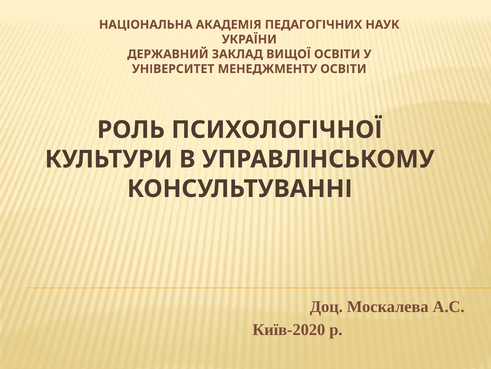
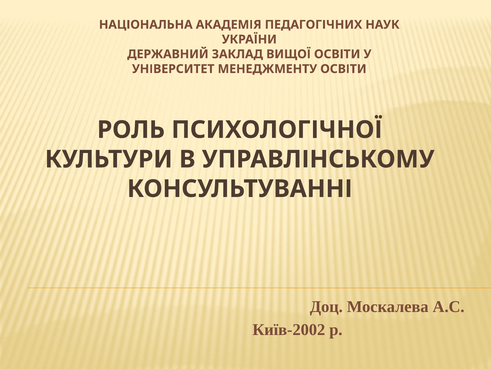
Київ-2020: Київ-2020 -> Київ-2002 (289, 329)
